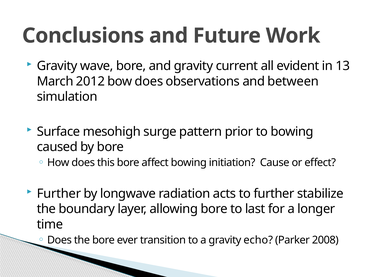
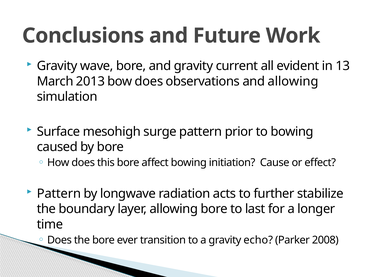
2012: 2012 -> 2013 (90, 81)
and between: between -> allowing (293, 81)
Further: Further -> Pattern (59, 193)
